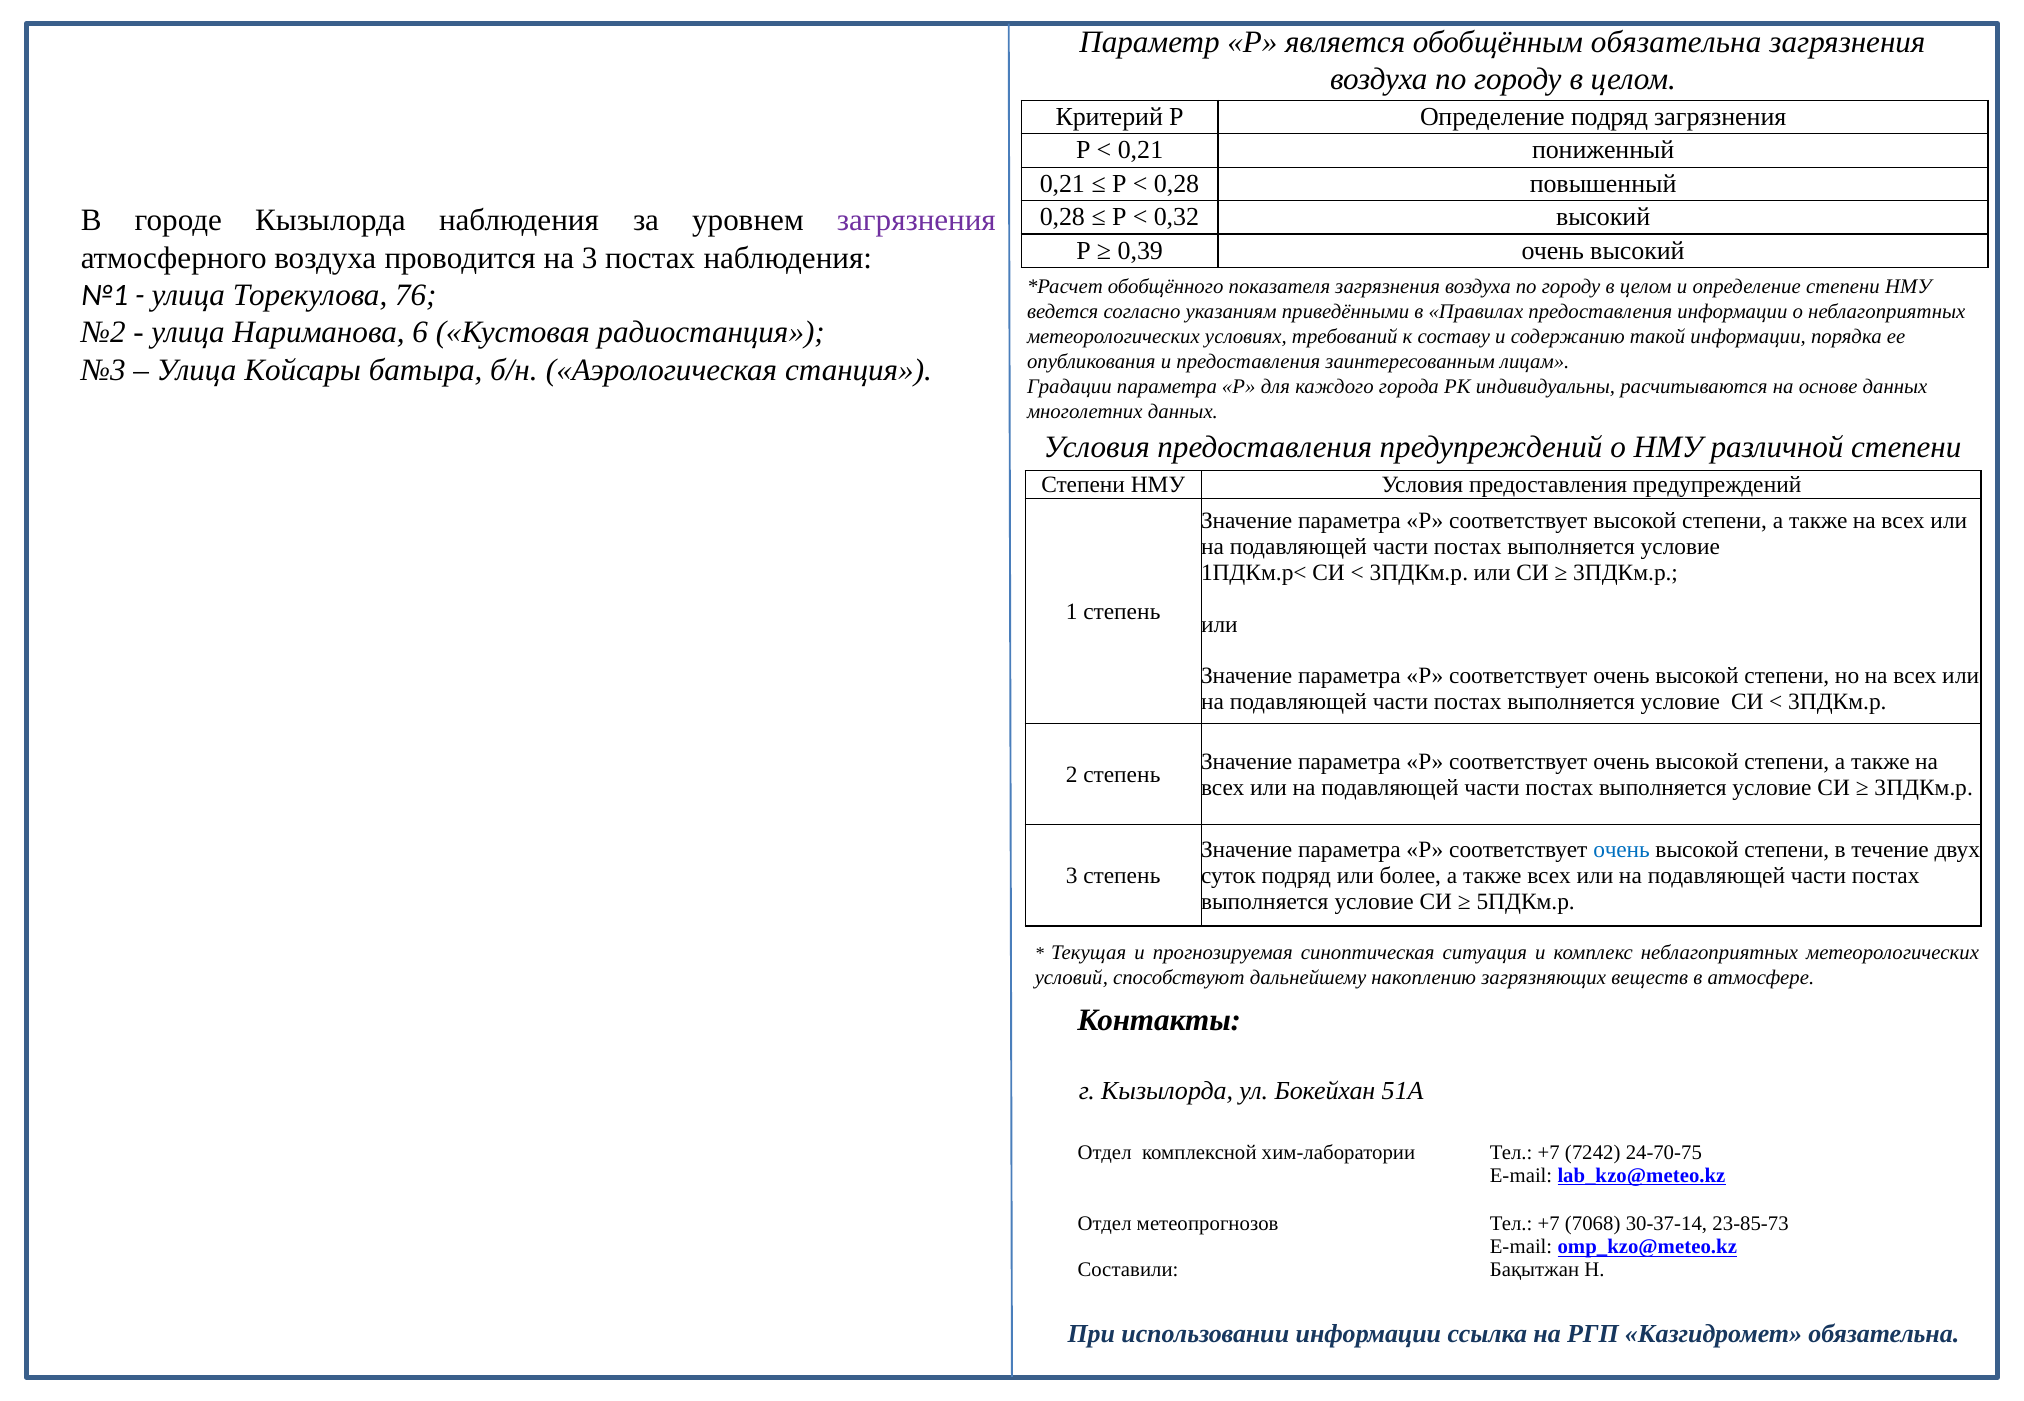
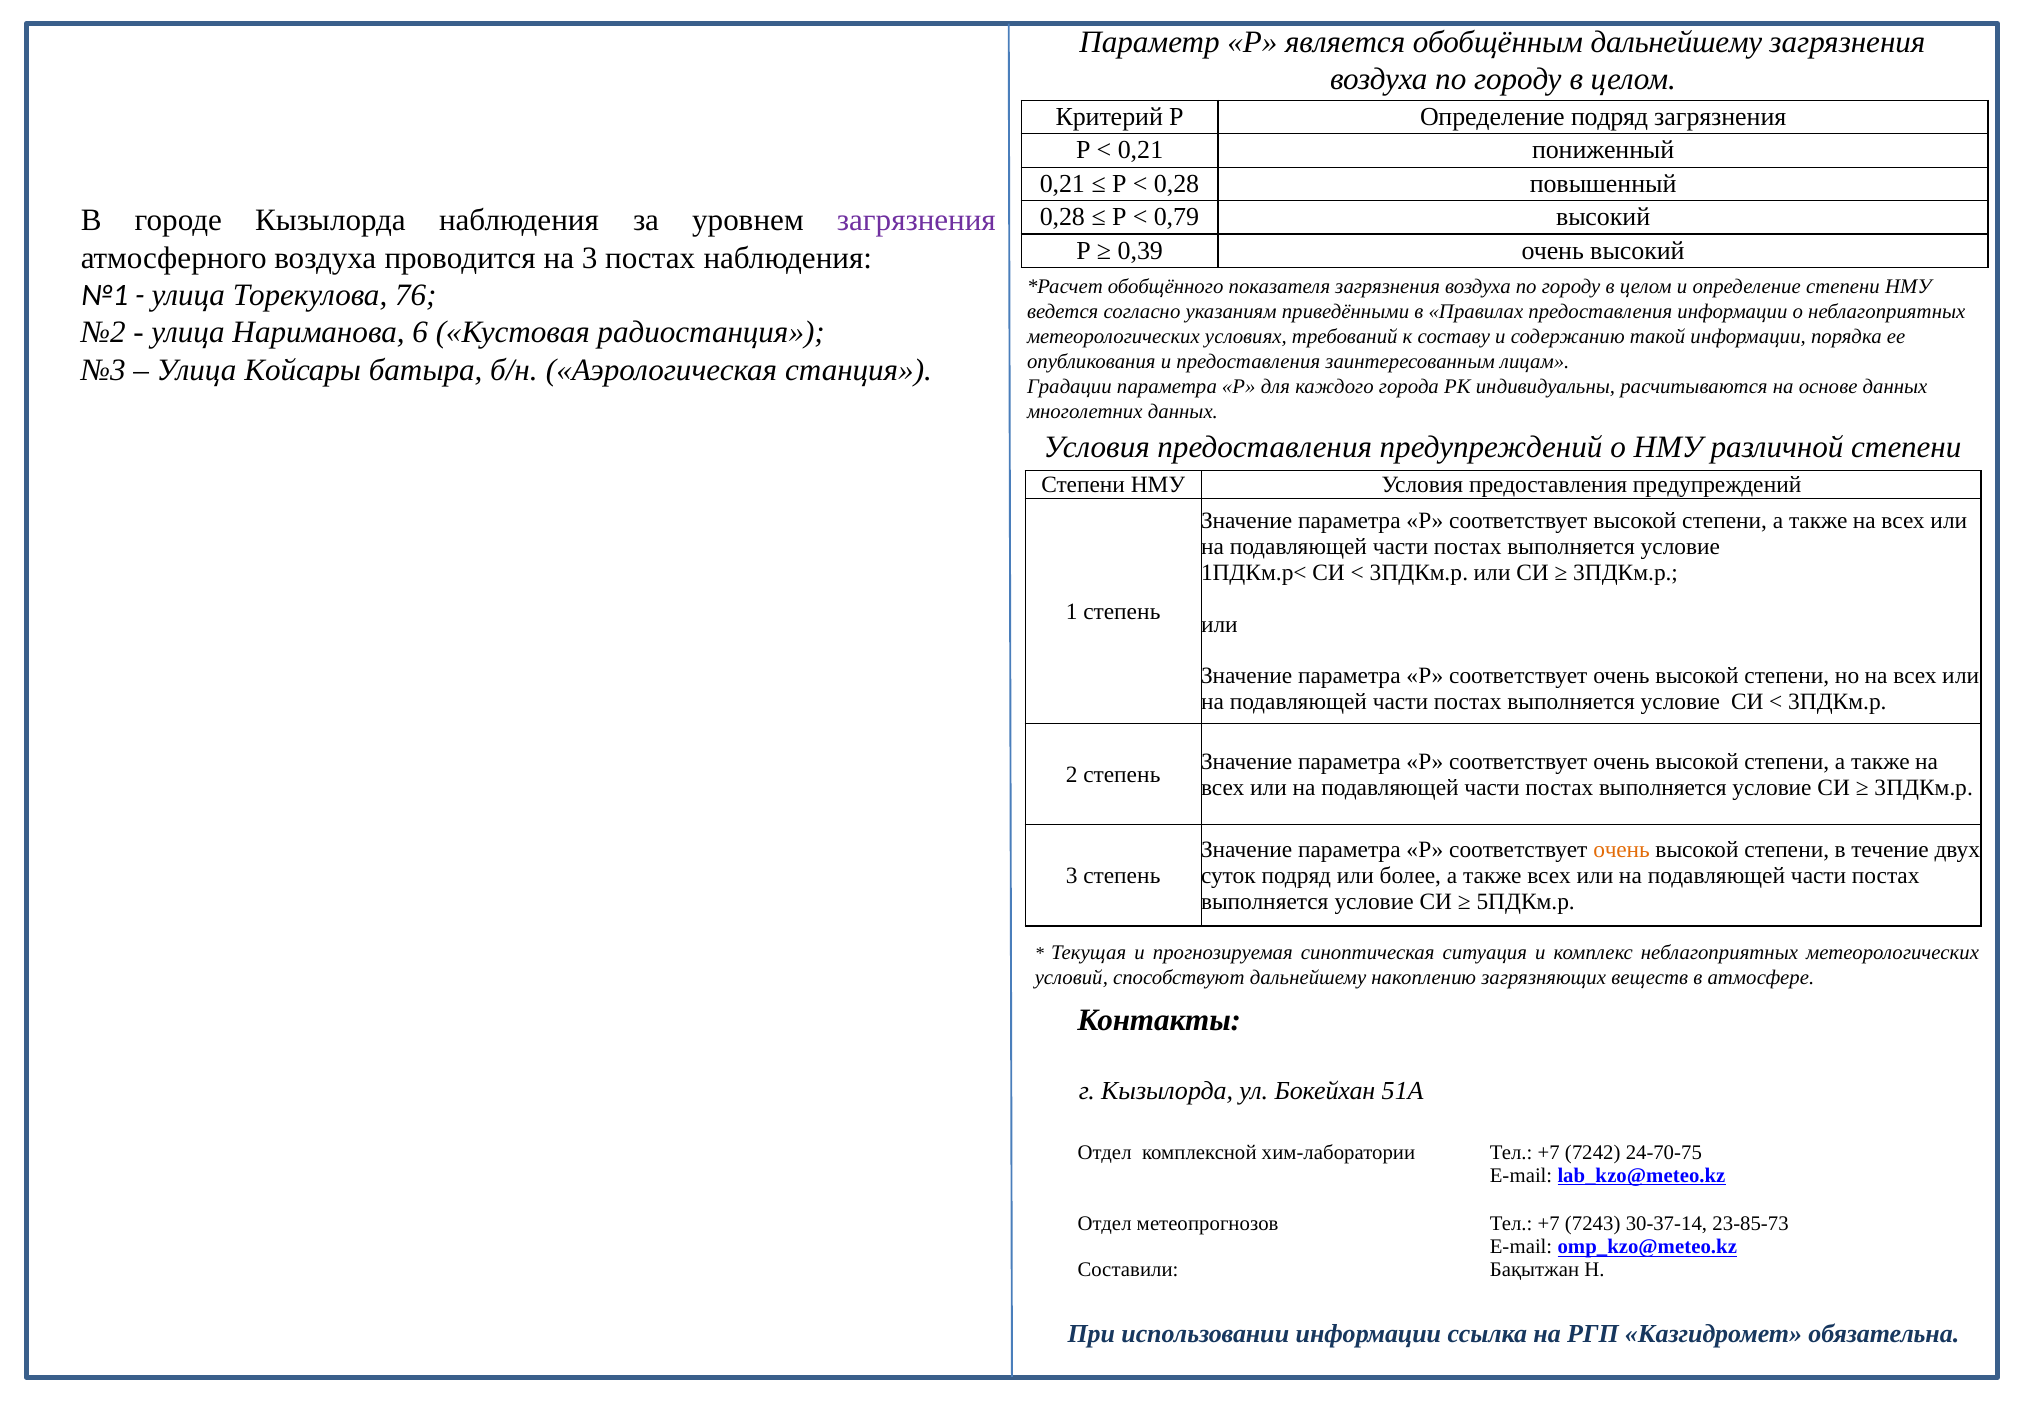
обобщённым обязательна: обязательна -> дальнейшему (1676, 42)
0,32: 0,32 -> 0,79 (1176, 217)
очень colour: blue -> orange (1622, 850)
7068: 7068 -> 7243 (1593, 1224)
